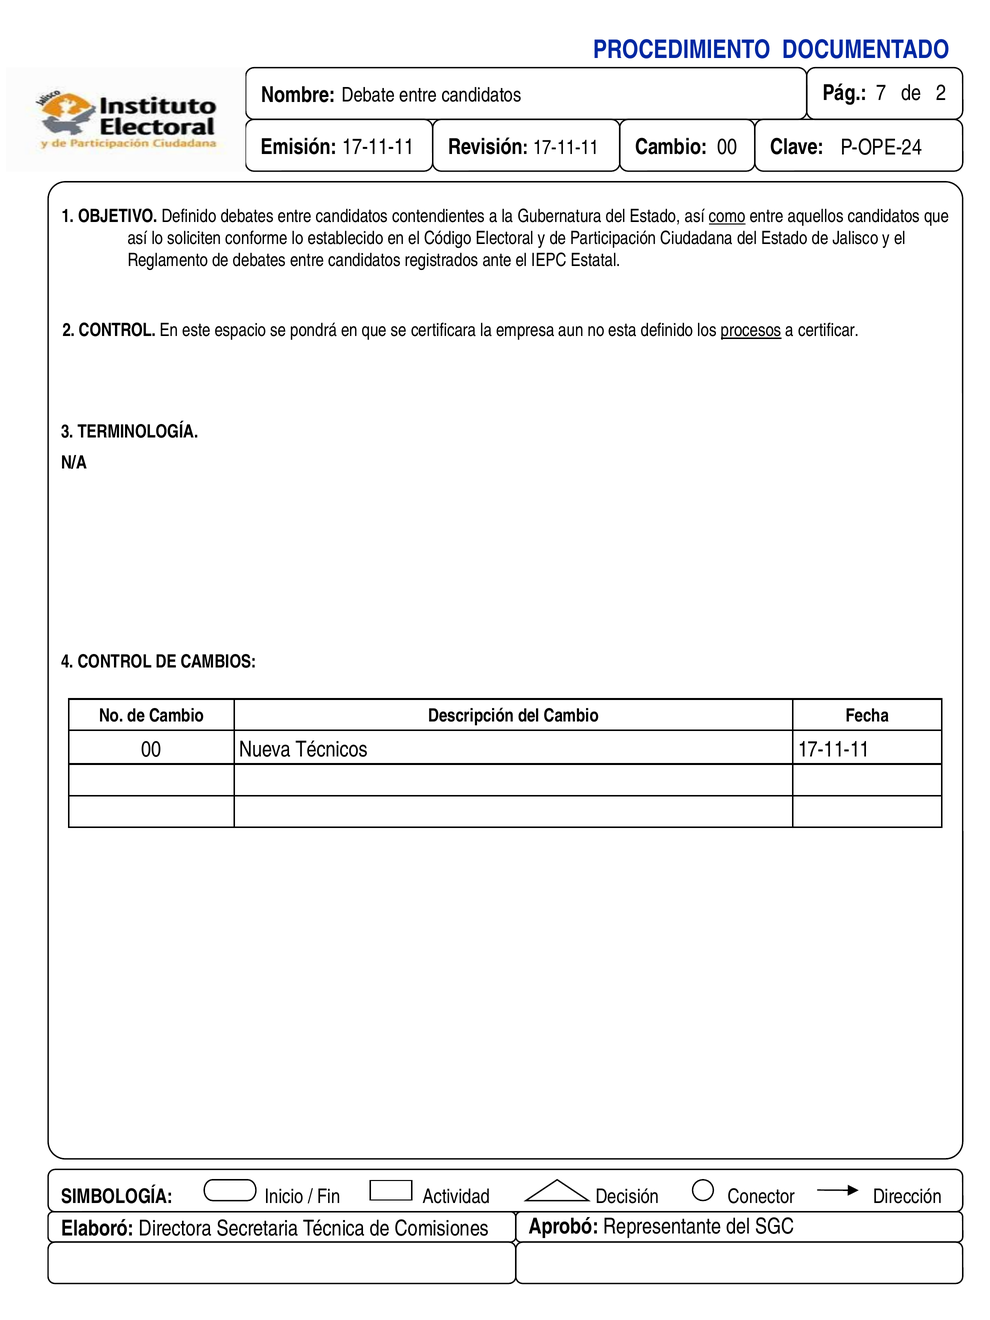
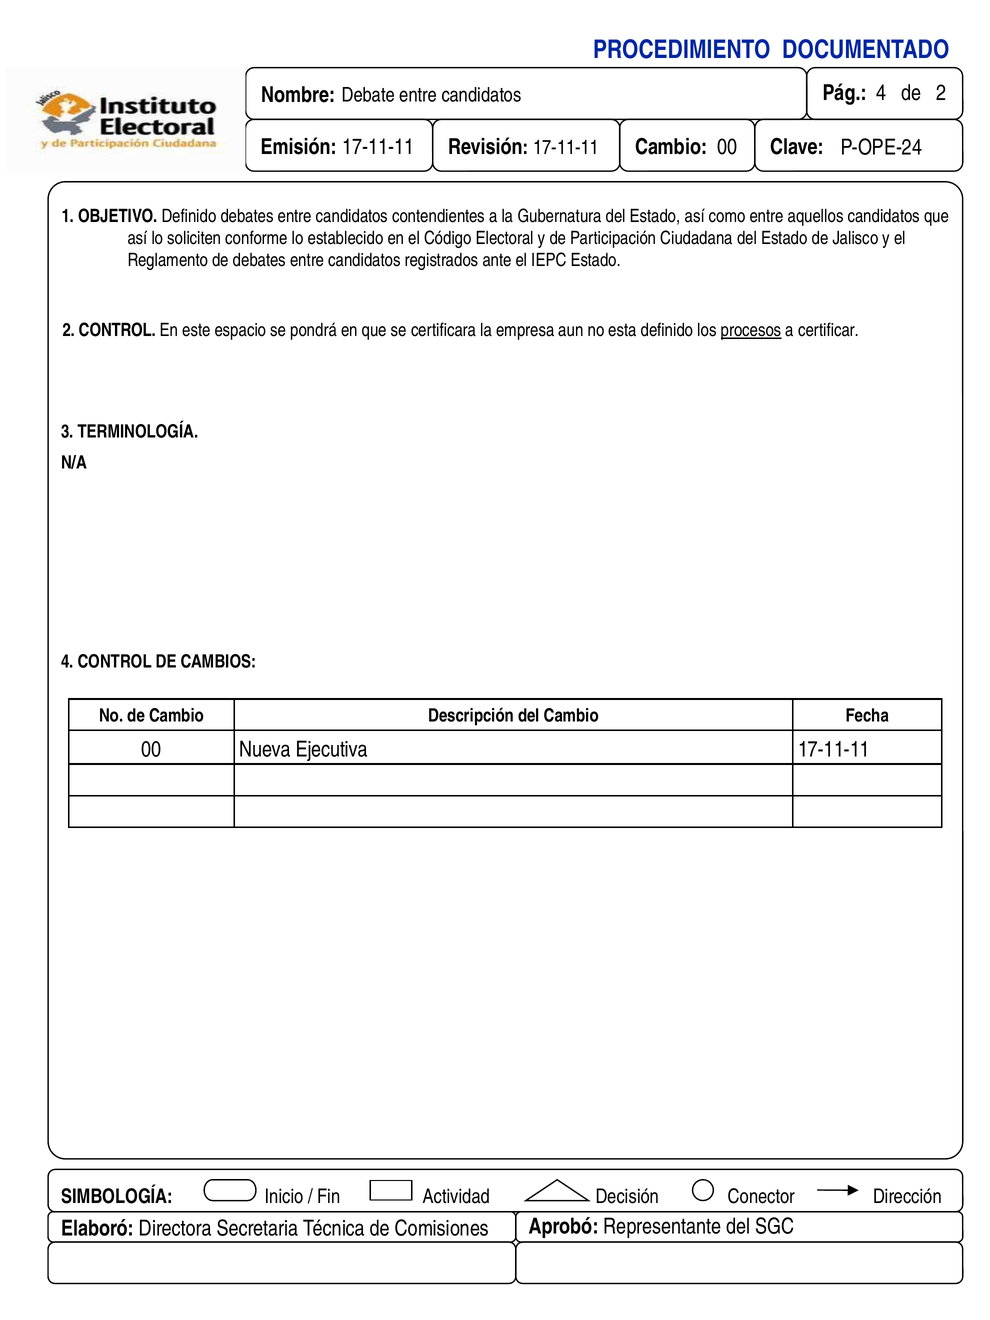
7: 7 -> 4 (881, 93)
como underline: present -> none (727, 216)
IEPC Estatal: Estatal -> Estado (596, 260)
Técnicos: Técnicos -> Ejecutiva (332, 749)
